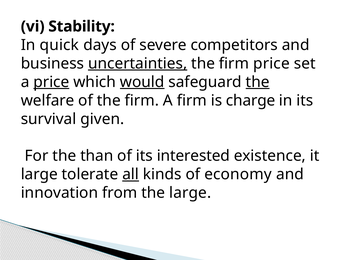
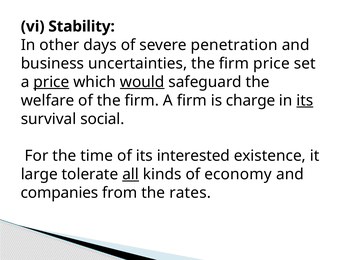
quick: quick -> other (59, 45)
competitors: competitors -> penetration (234, 45)
uncertainties underline: present -> none (138, 64)
the underline: present -> none (258, 82)
its underline: none -> present (305, 101)
given: given -> social (102, 119)
than: than -> time (97, 156)
innovation: innovation -> companies (60, 193)
the large: large -> rates (190, 193)
